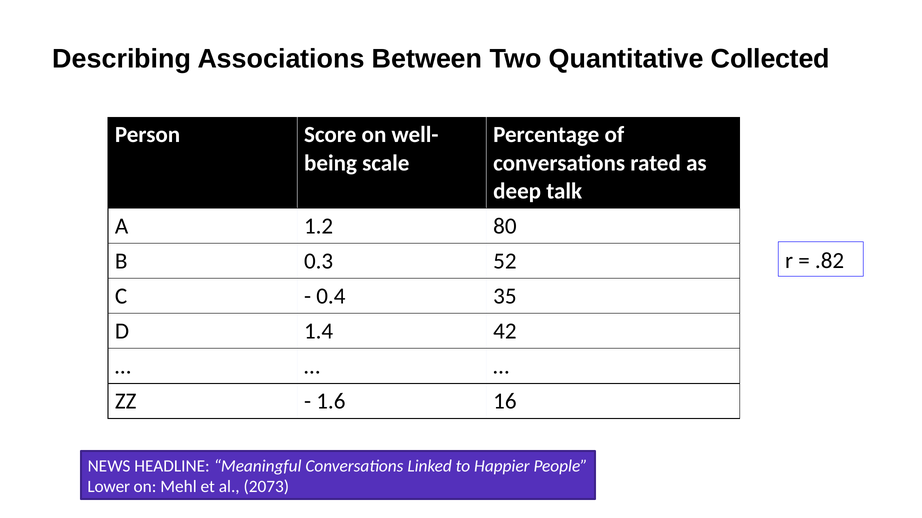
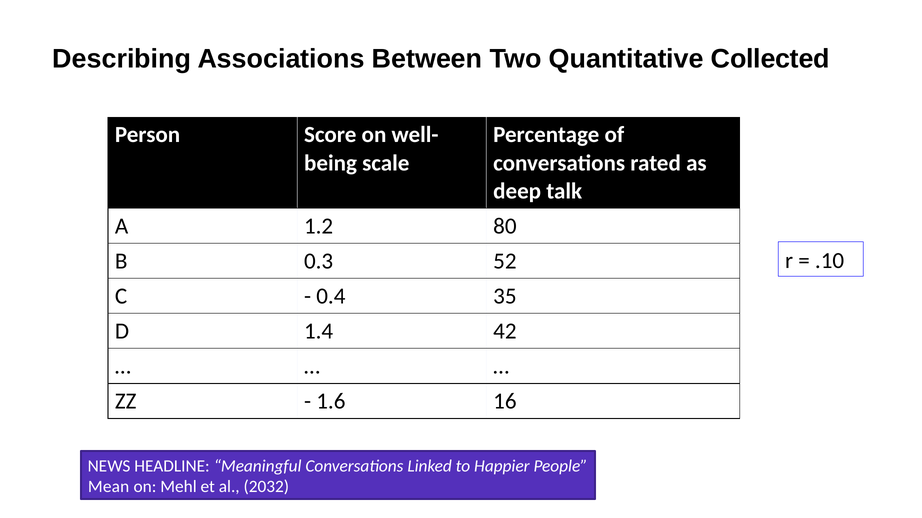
.82: .82 -> .10 (830, 261)
Lower: Lower -> Mean (109, 487)
2073: 2073 -> 2032 (266, 487)
